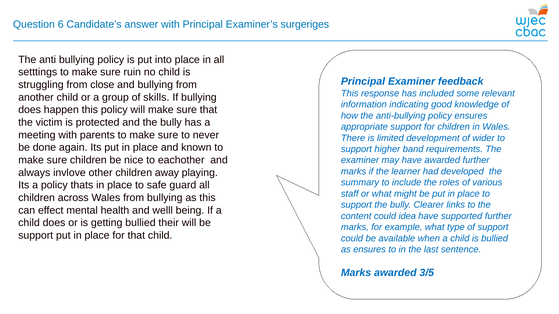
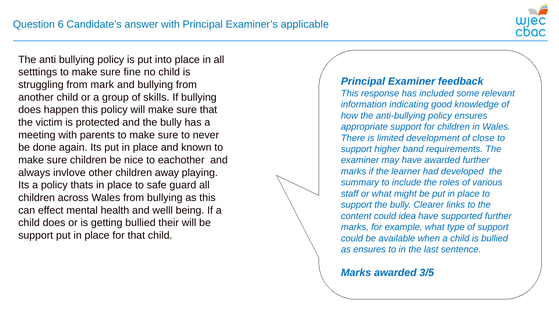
surgeriges: surgeriges -> applicable (305, 24)
ruin: ruin -> fine (132, 72)
close: close -> mark (102, 85)
wider: wider -> close (484, 138)
